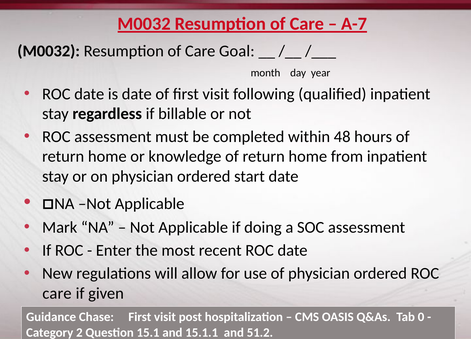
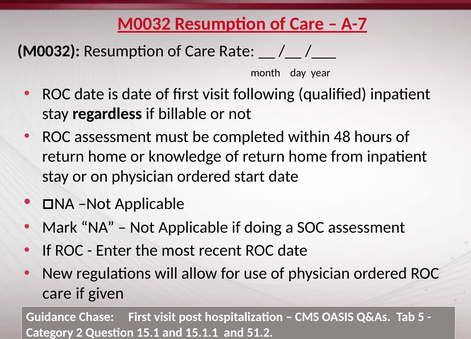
Goal: Goal -> Rate (237, 51)
0: 0 -> 5 (421, 317)
